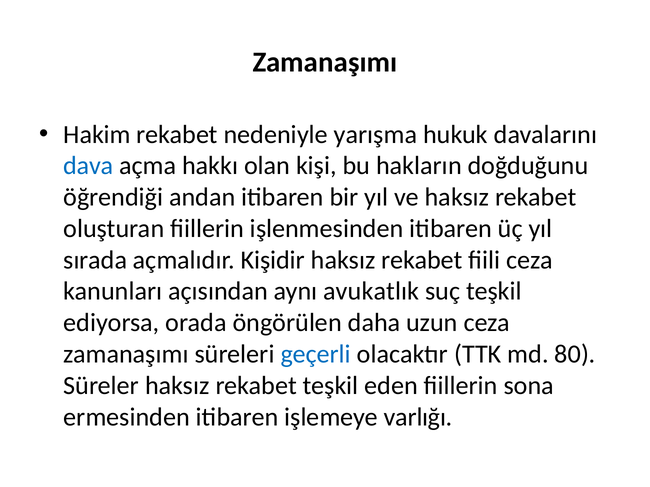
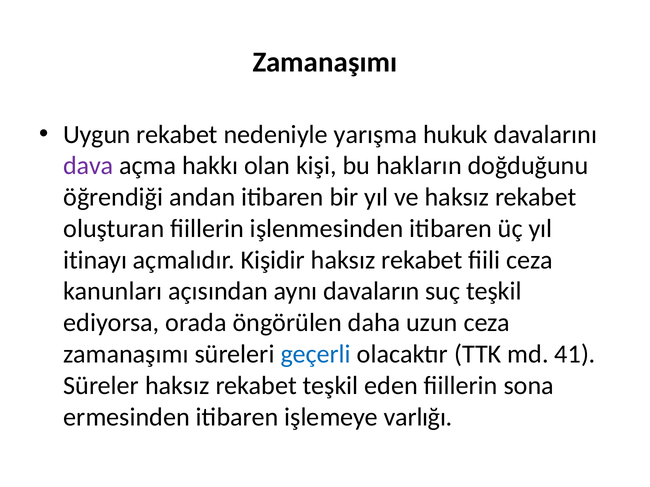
Hakim: Hakim -> Uygun (97, 135)
dava colour: blue -> purple (88, 166)
sırada: sırada -> itinayı (95, 260)
avukatlık: avukatlık -> davaların (371, 292)
80: 80 -> 41 (575, 355)
